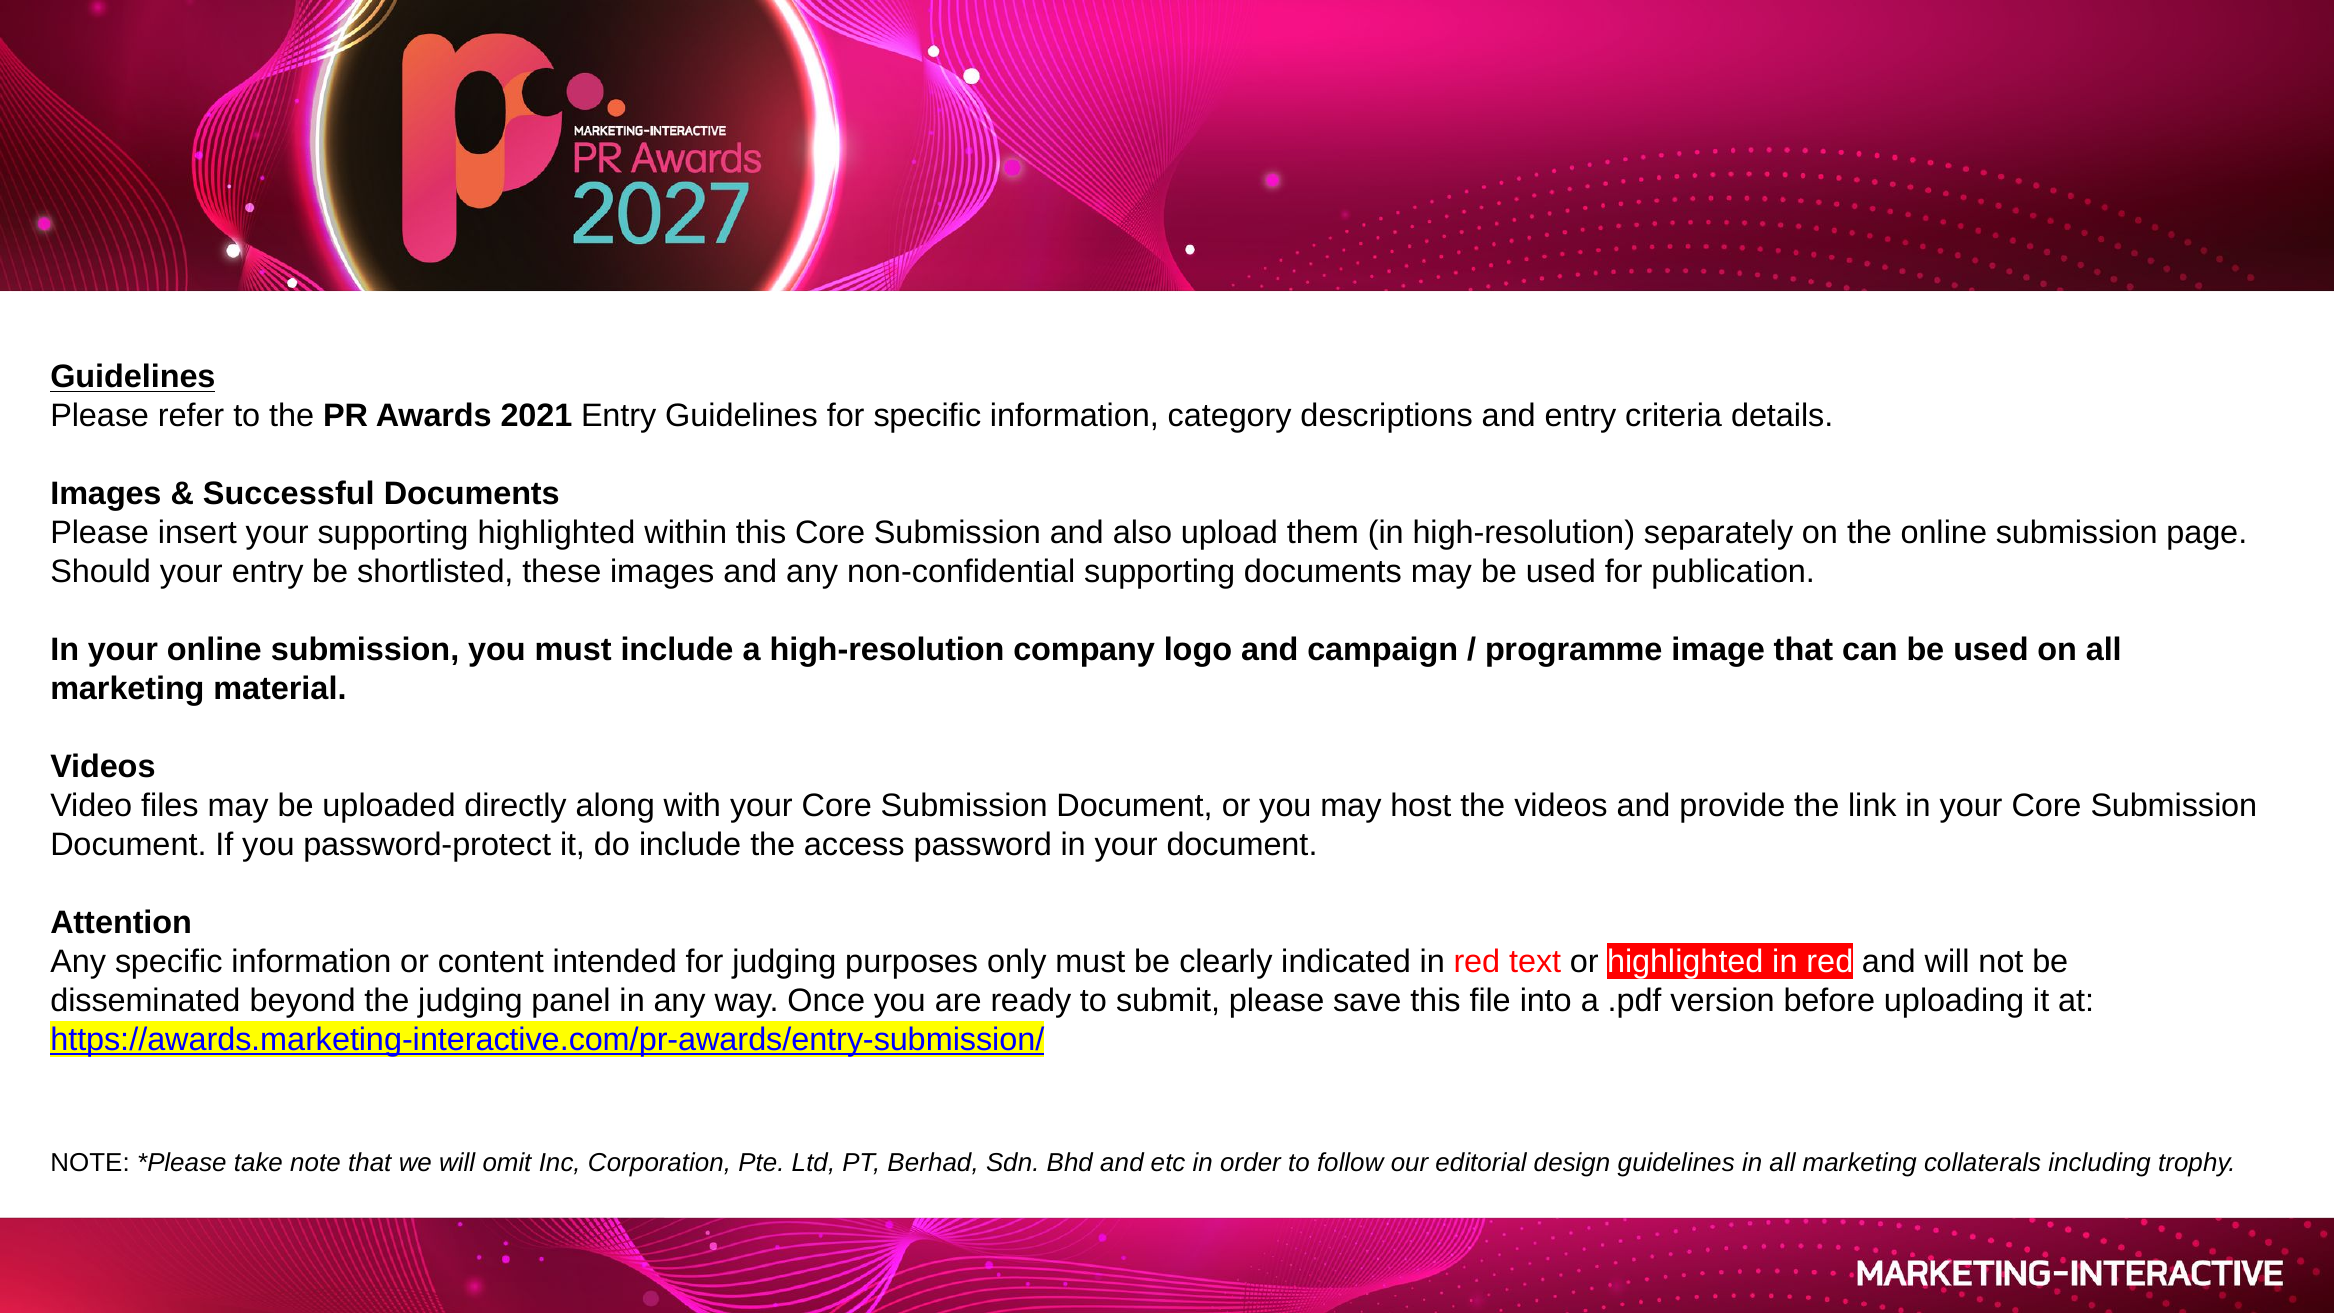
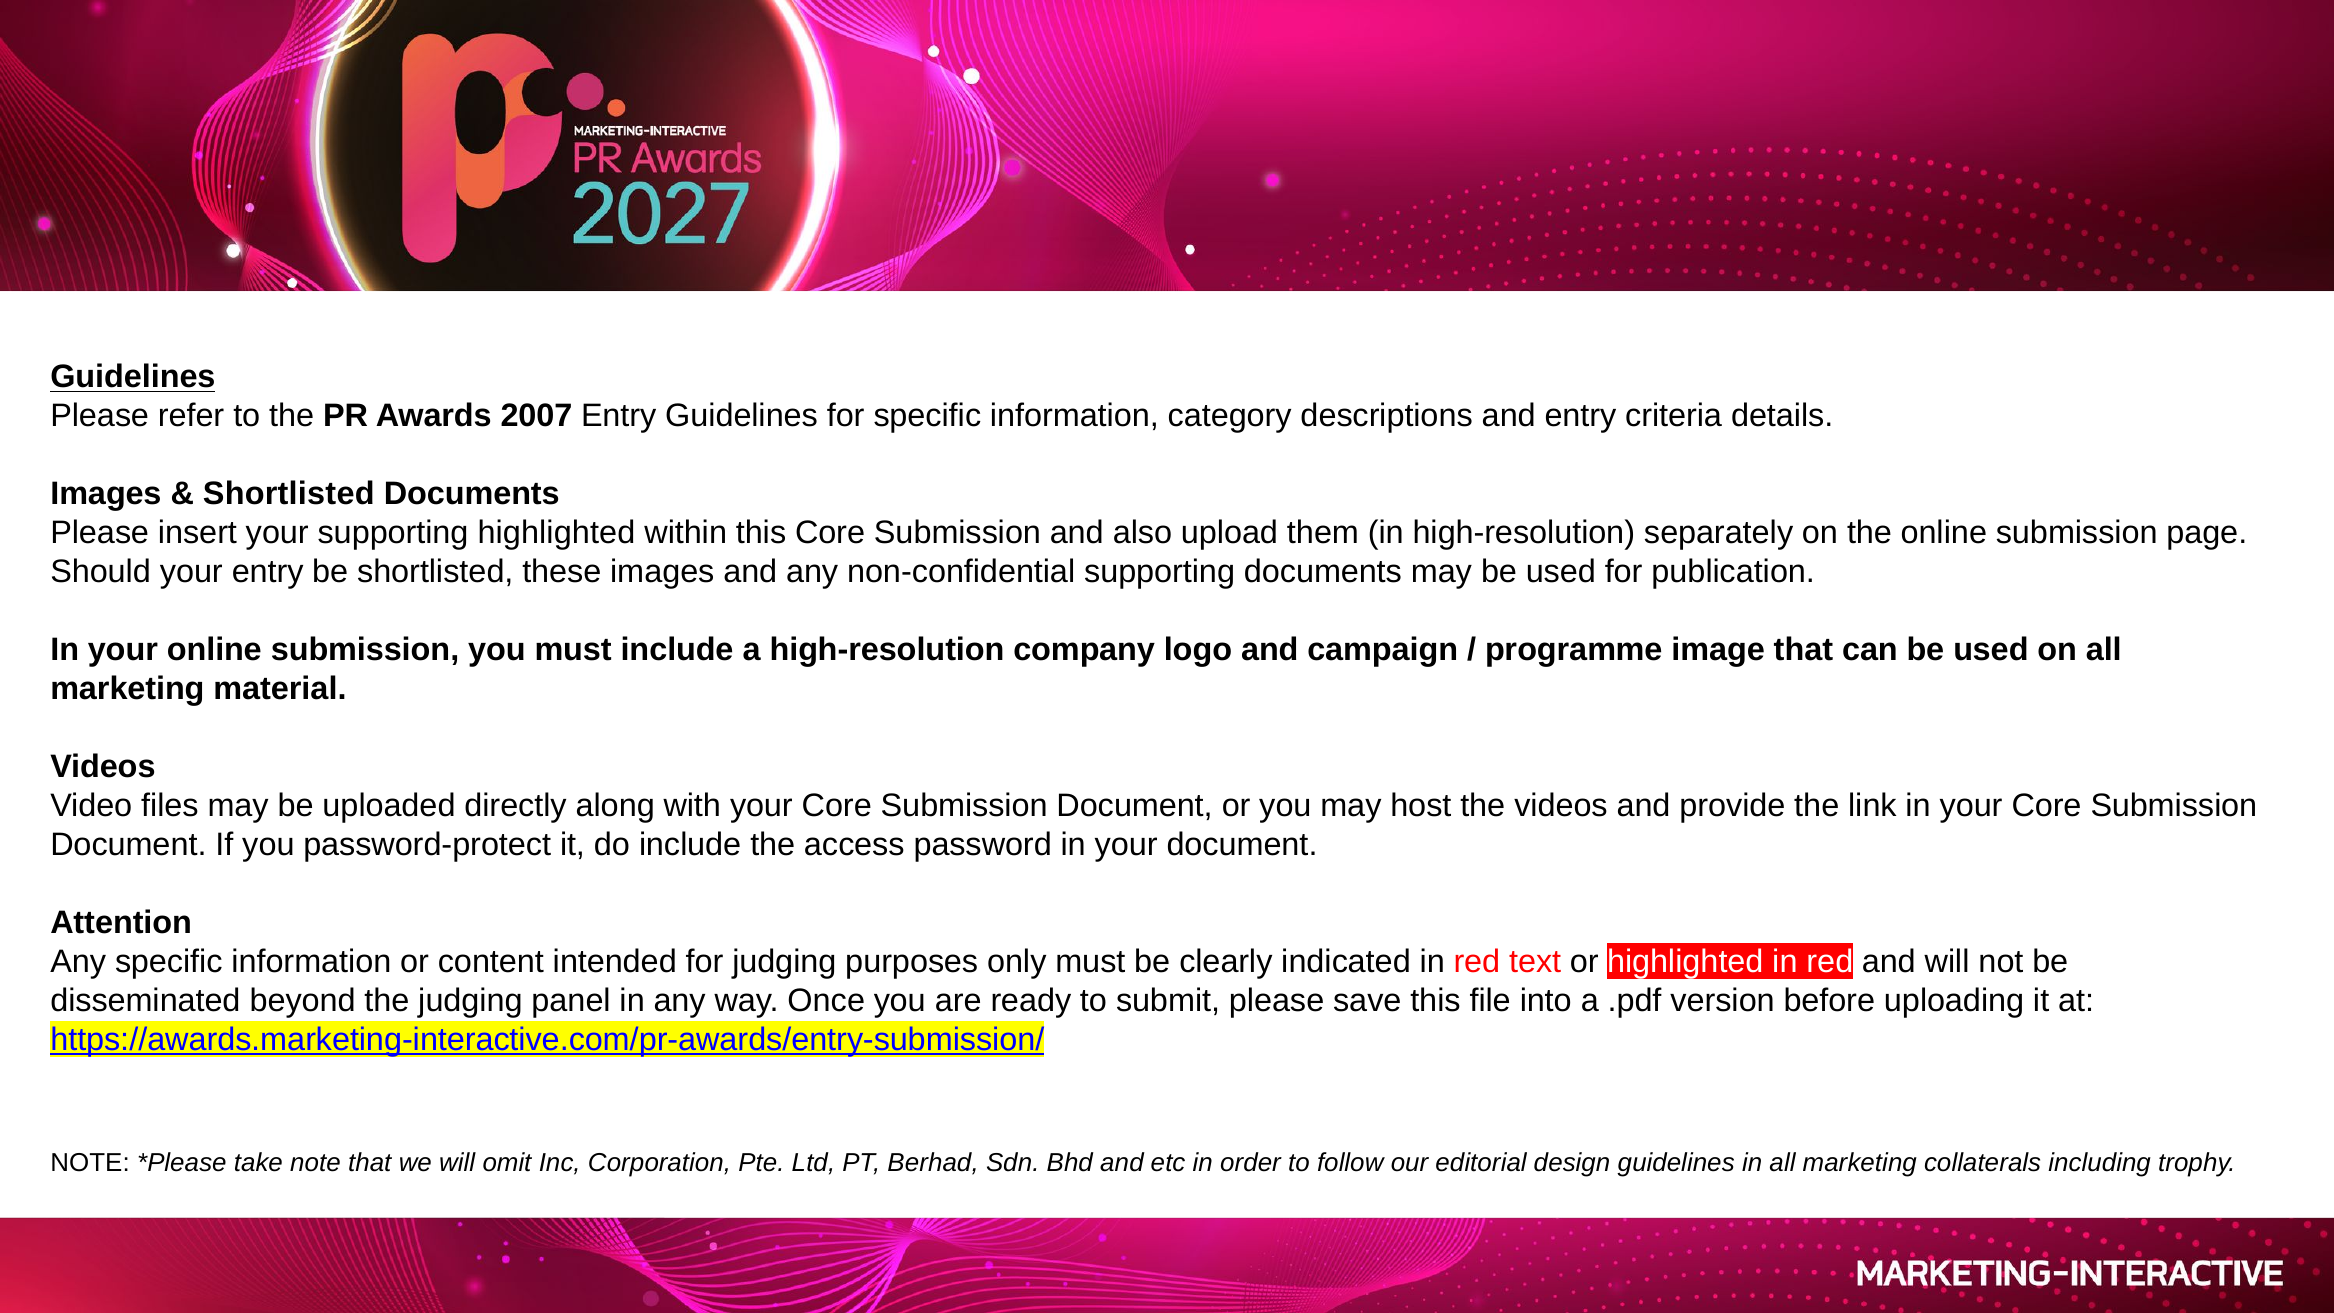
2021: 2021 -> 2007 (536, 416)
Successful: Successful -> Shortlisted (289, 494)
